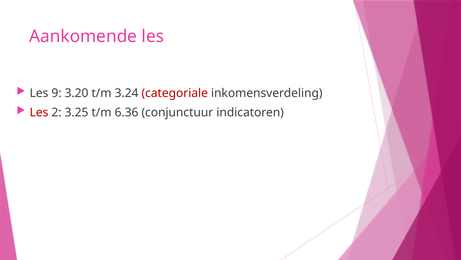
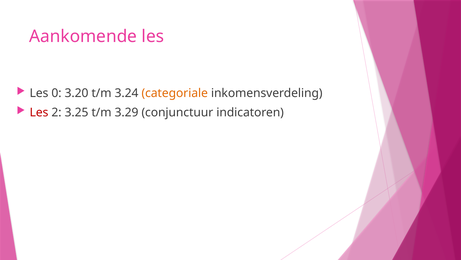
9: 9 -> 0 (57, 93)
categoriale colour: red -> orange (175, 93)
6.36: 6.36 -> 3.29 (127, 112)
